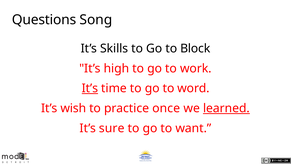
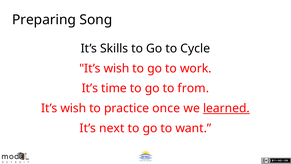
Questions: Questions -> Preparing (44, 20)
Block: Block -> Cycle (195, 48)
high: high -> wish (116, 68)
It’s underline: present -> none (90, 88)
word: word -> from (193, 88)
sure: sure -> next (112, 128)
